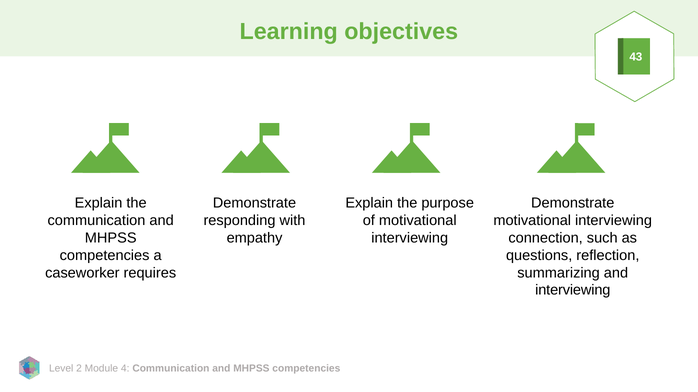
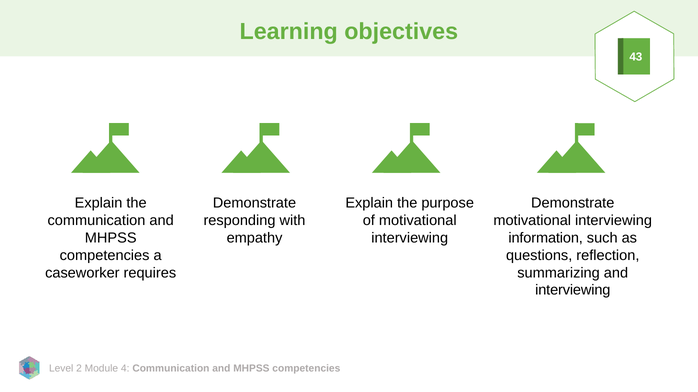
connection: connection -> information (546, 238)
